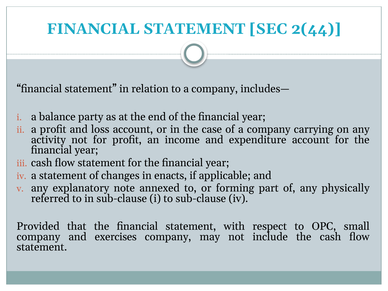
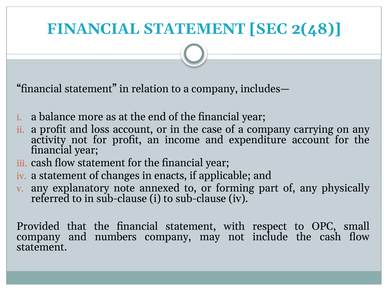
2(44: 2(44 -> 2(48 (316, 29)
party: party -> more (91, 117)
exercises: exercises -> numbers (116, 237)
